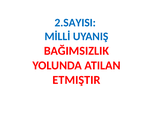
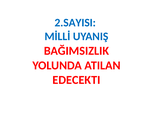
ETMIŞTIR: ETMIŞTIR -> EDECEKTI (76, 80)
